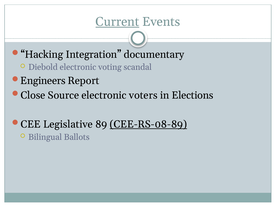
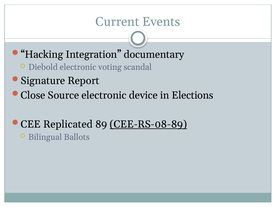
Current underline: present -> none (117, 22)
Engineers: Engineers -> Signature (43, 81)
voters: voters -> device (143, 95)
Legislative: Legislative -> Replicated (68, 124)
